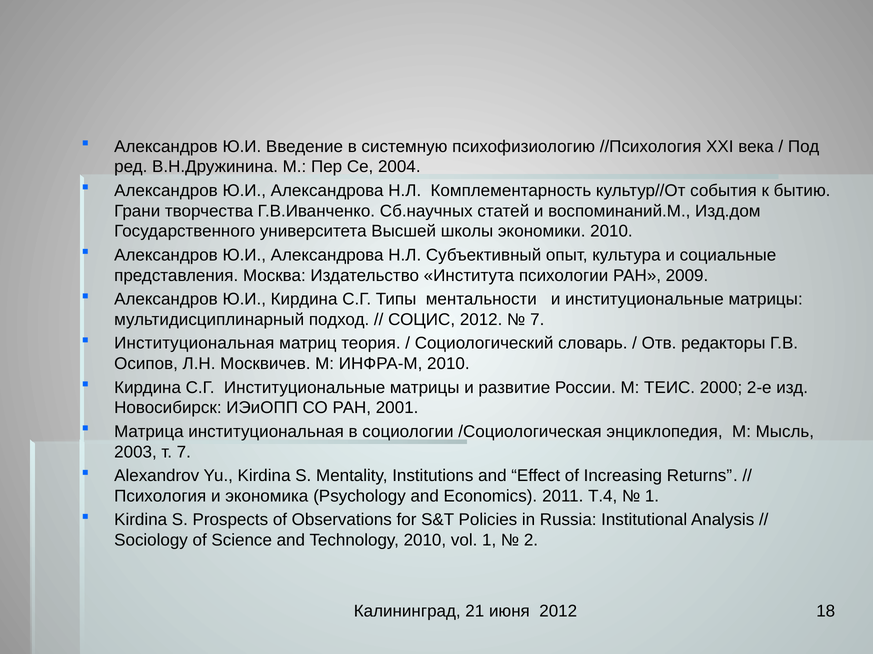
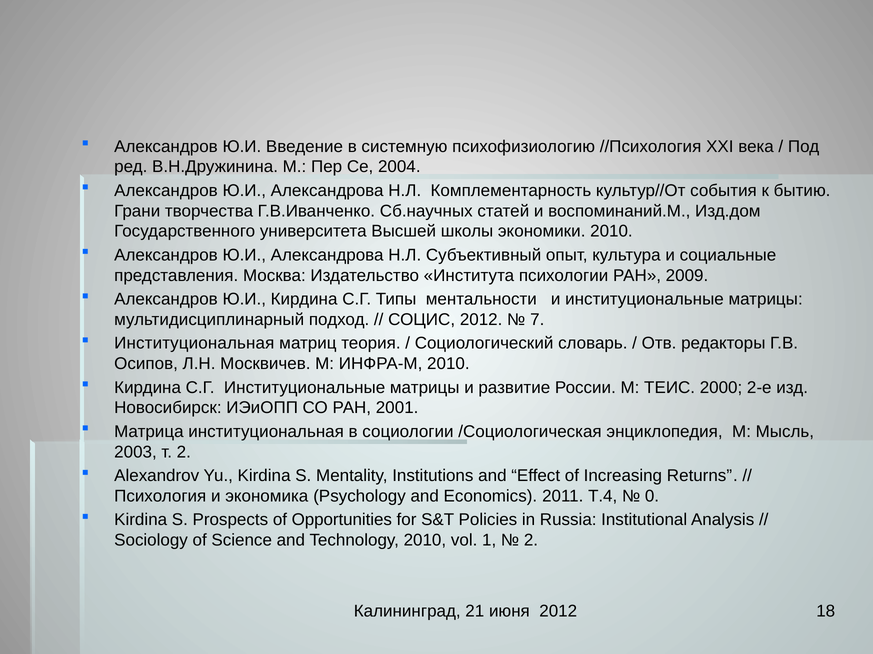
т 7: 7 -> 2 (184, 452)
1: 1 -> 0 (652, 497)
Observations: Observations -> Opportunities (342, 520)
